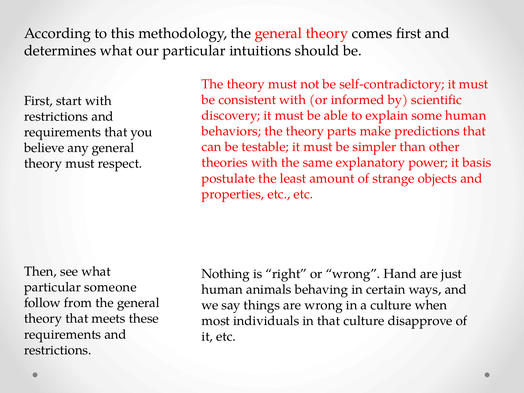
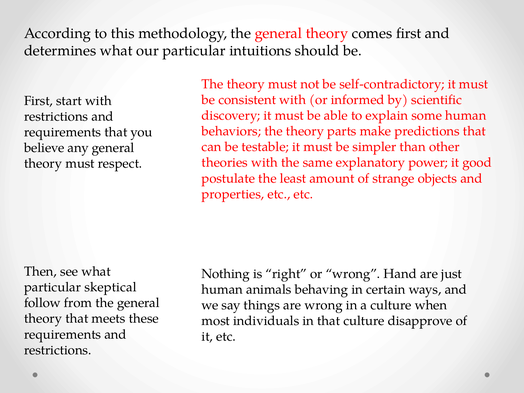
basis: basis -> good (477, 163)
someone: someone -> skeptical (110, 287)
